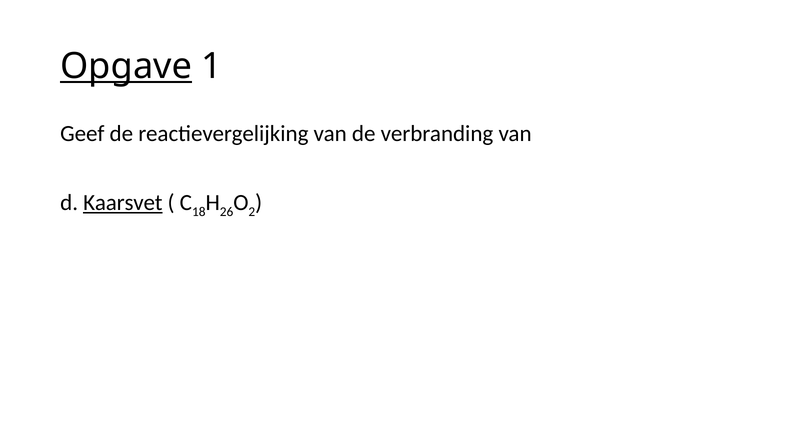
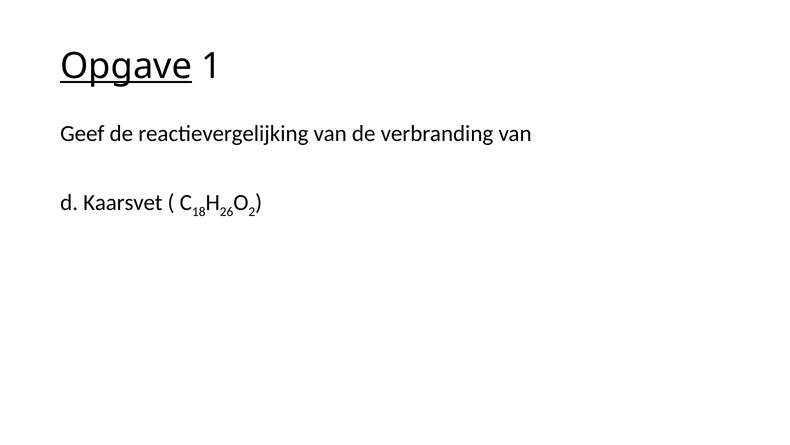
Kaarsvet underline: present -> none (123, 203)
